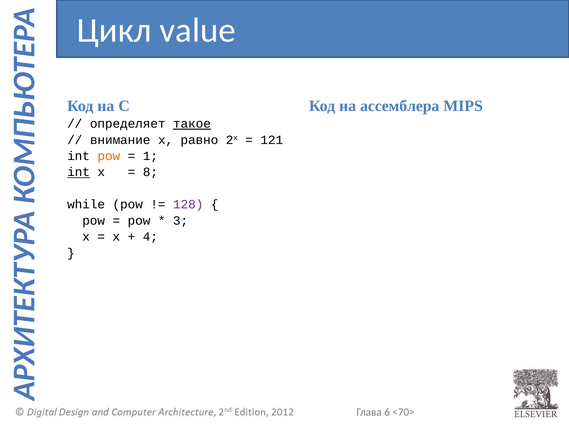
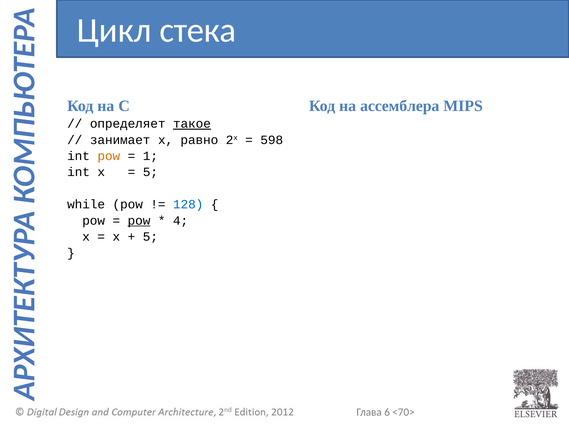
value: value -> стека (198, 30)
внимание: внимание -> занимает (120, 140)
121: 121 -> 598 (272, 140)
int underline: present -> none (79, 172)
8: 8 -> 5 (150, 172)
128 colour: purple -> blue (188, 205)
pow underline: none -> present (139, 221)
3: 3 -> 4 (181, 221)
4: 4 -> 5 (150, 237)
